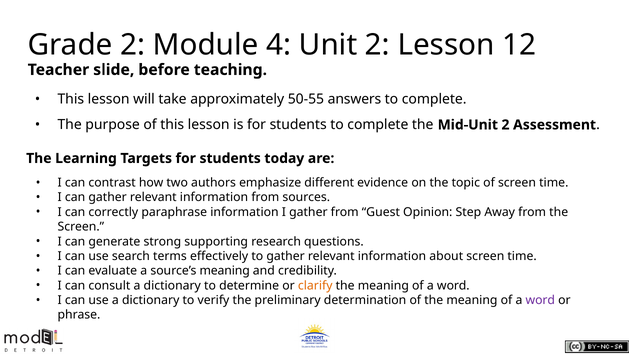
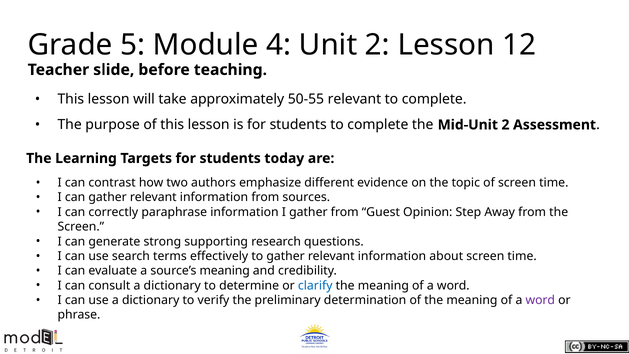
Grade 2: 2 -> 5 (133, 45)
50-55 answers: answers -> relevant (354, 99)
clarify colour: orange -> blue (315, 285)
